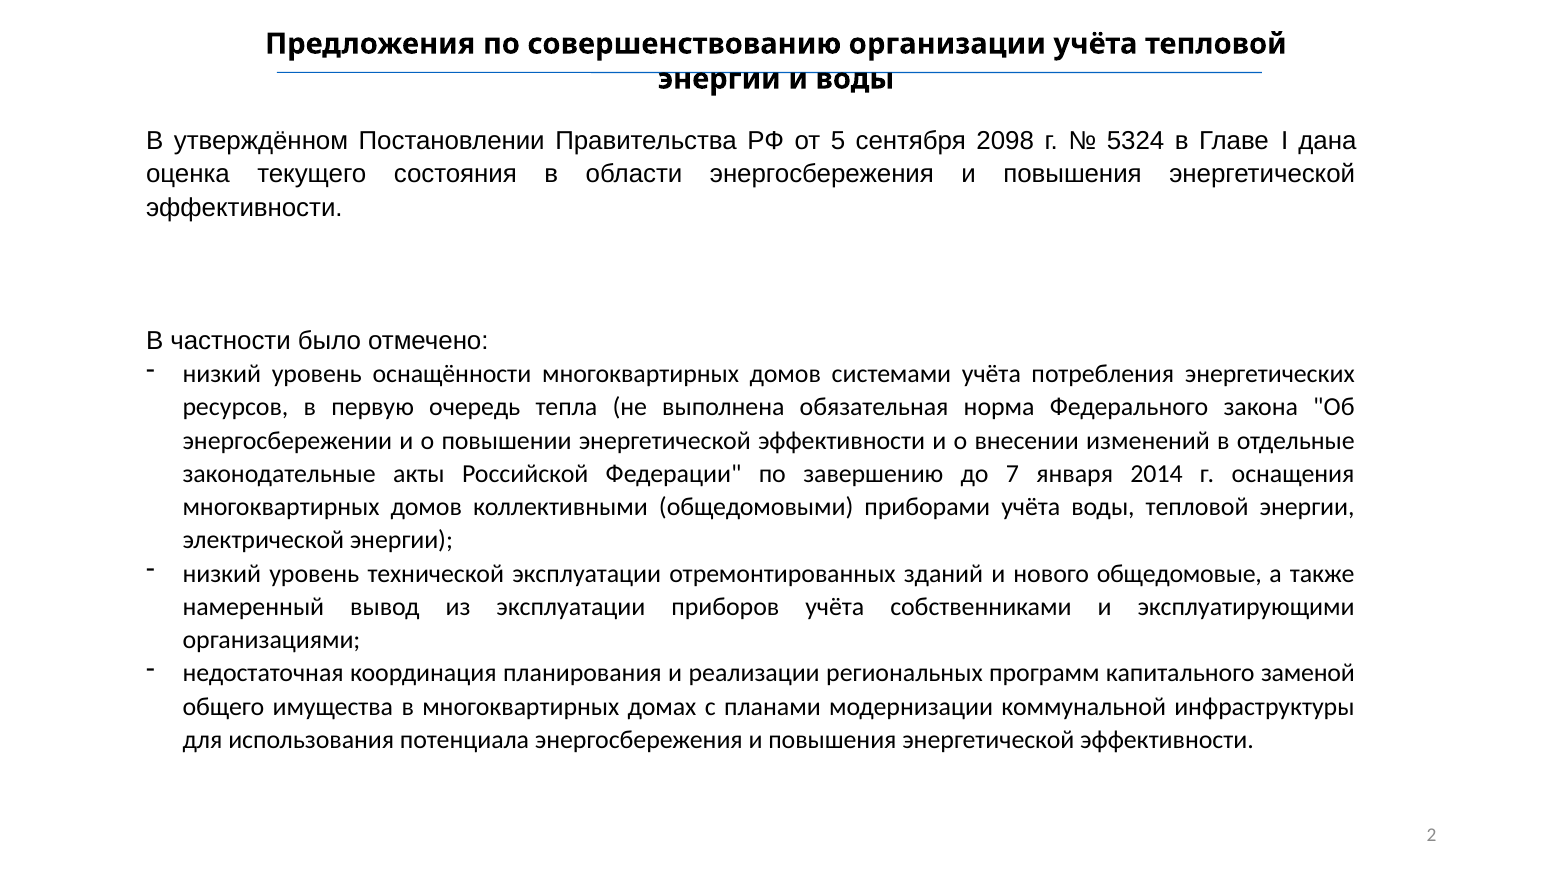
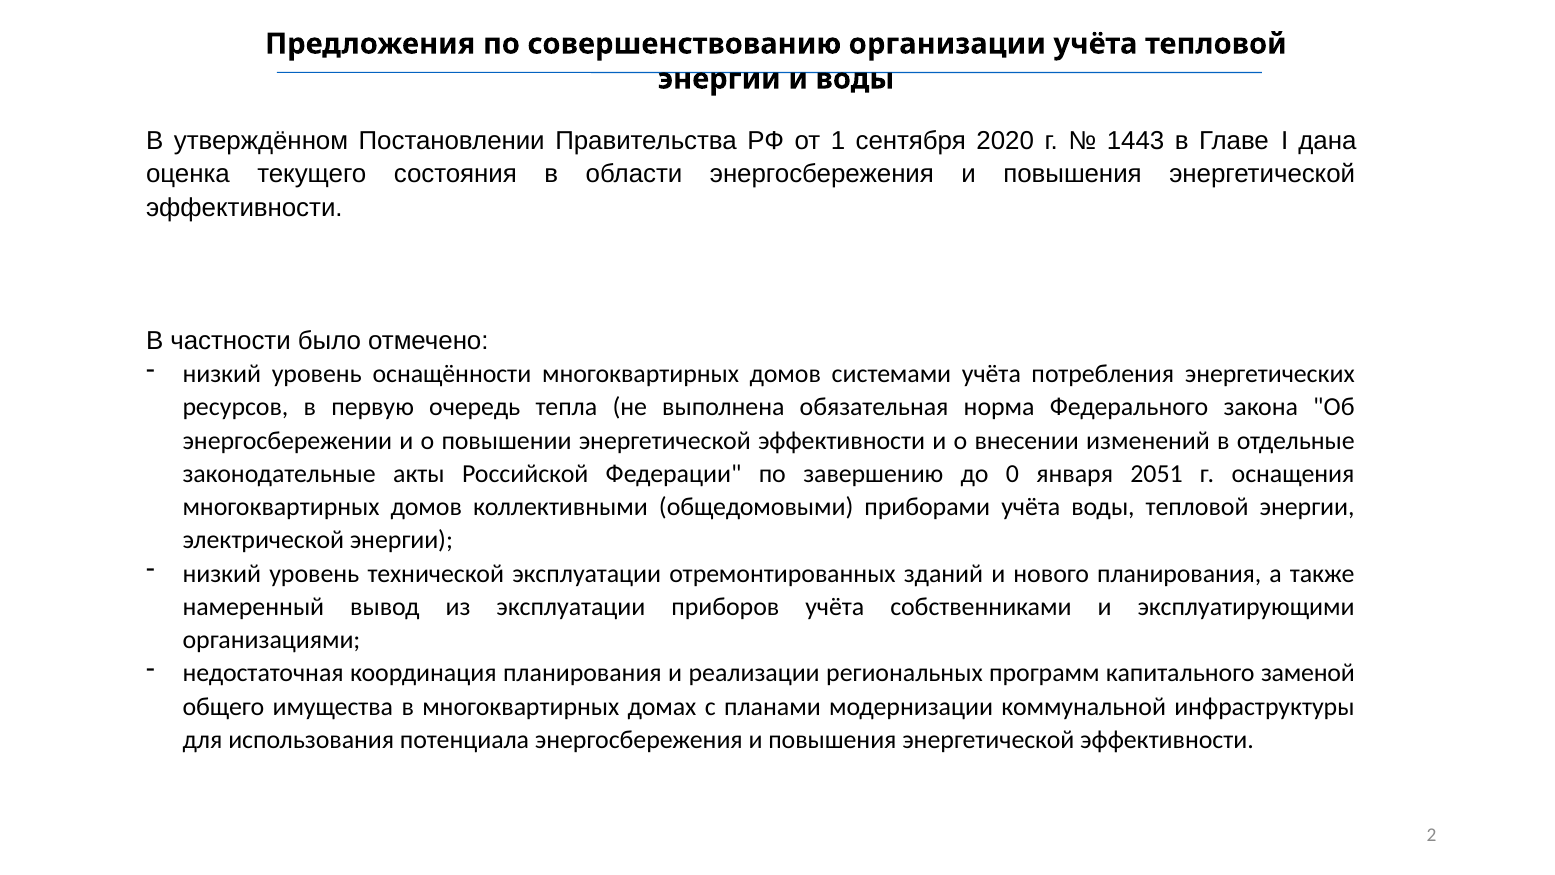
5: 5 -> 1 (838, 141)
2098: 2098 -> 2020 (1005, 141)
5324: 5324 -> 1443 (1136, 141)
7: 7 -> 0 (1013, 474)
2014: 2014 -> 2051 (1157, 474)
нового общедомовые: общедомовые -> планирования (1179, 573)
